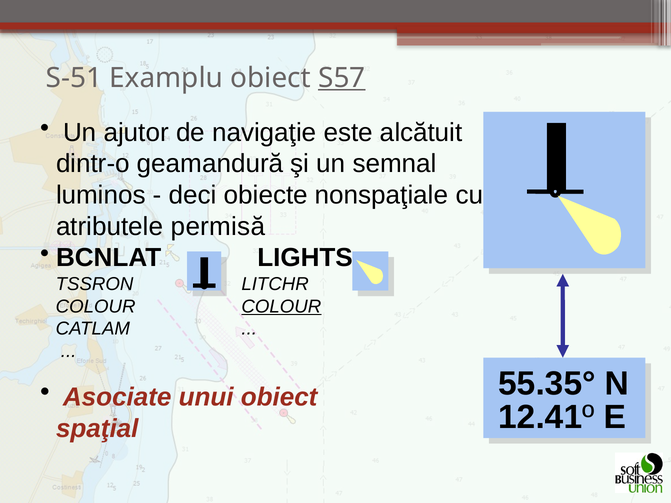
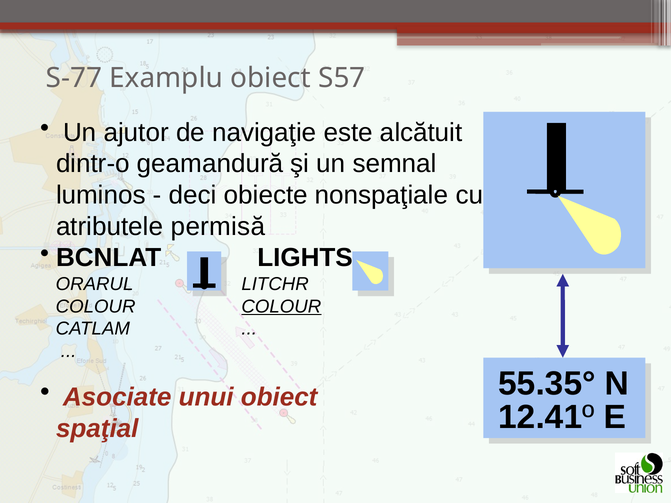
S-51: S-51 -> S-77 (74, 78)
S57 underline: present -> none (342, 78)
TSSRON: TSSRON -> ORARUL (95, 284)
